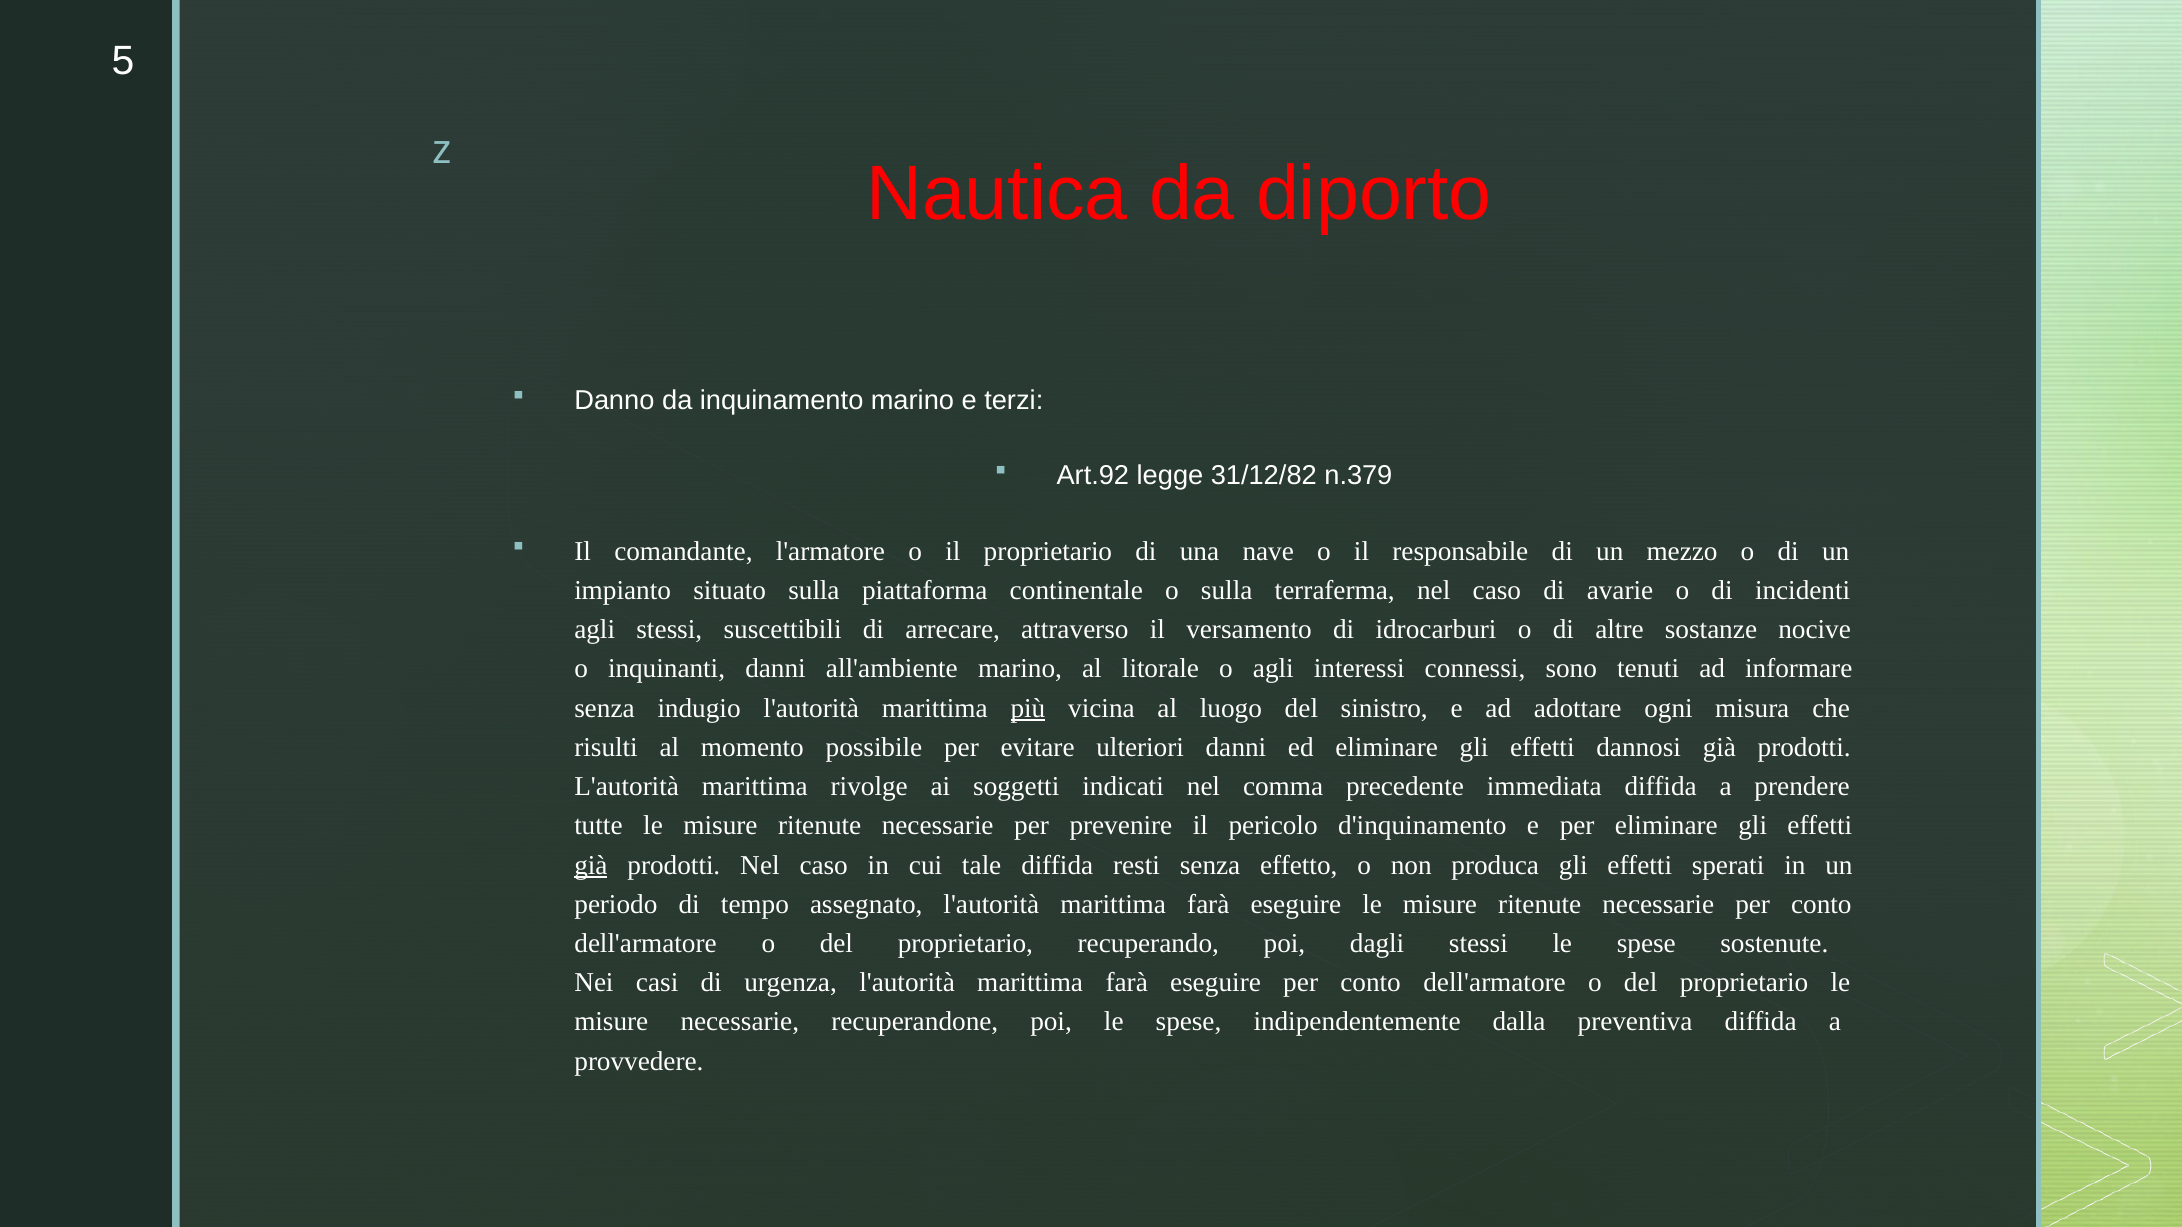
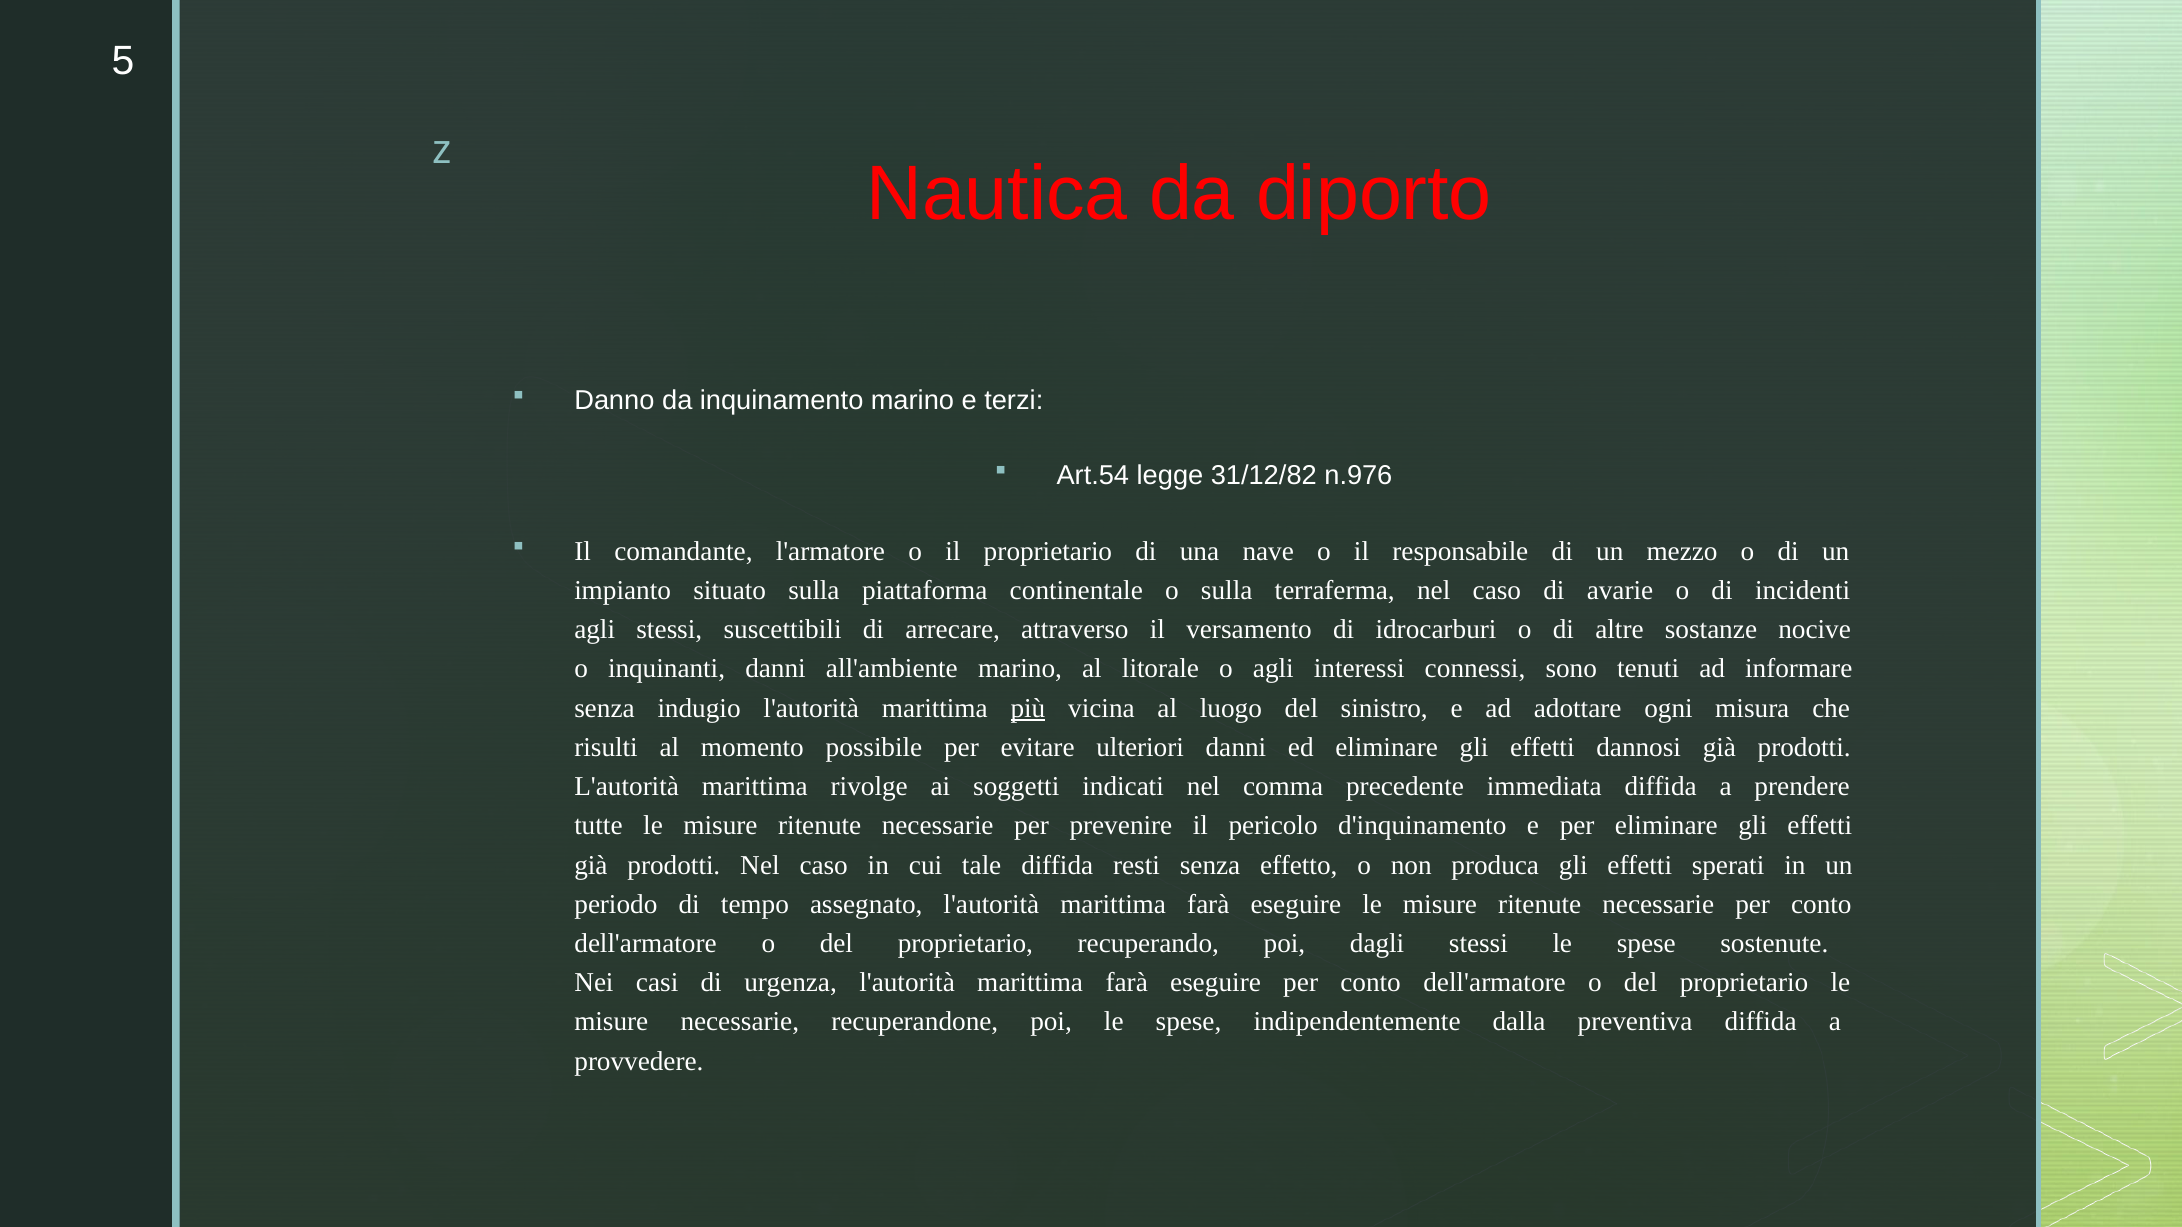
Art.92: Art.92 -> Art.54 (1093, 476)
n.379: n.379 -> n.976 (1358, 476)
già underline: present -> none (591, 865)
